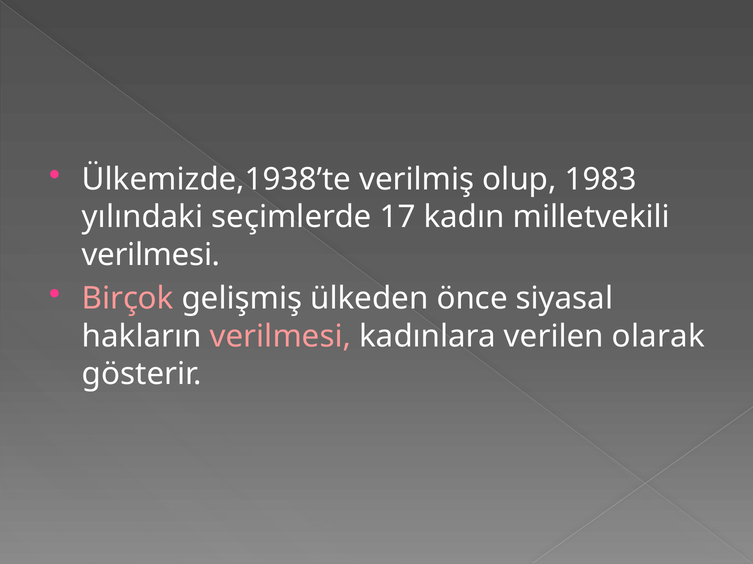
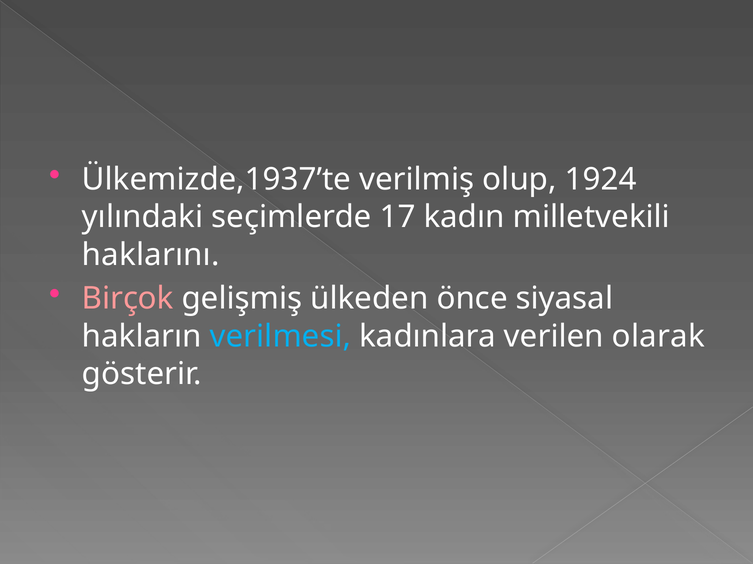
Ülkemizde,1938’te: Ülkemizde,1938’te -> Ülkemizde,1937’te (217, 180)
1983: 1983 -> 1924 (601, 180)
verilmesi: verilmesi -> haklarını (151, 255)
verilmesi colour: pink -> light blue (280, 337)
